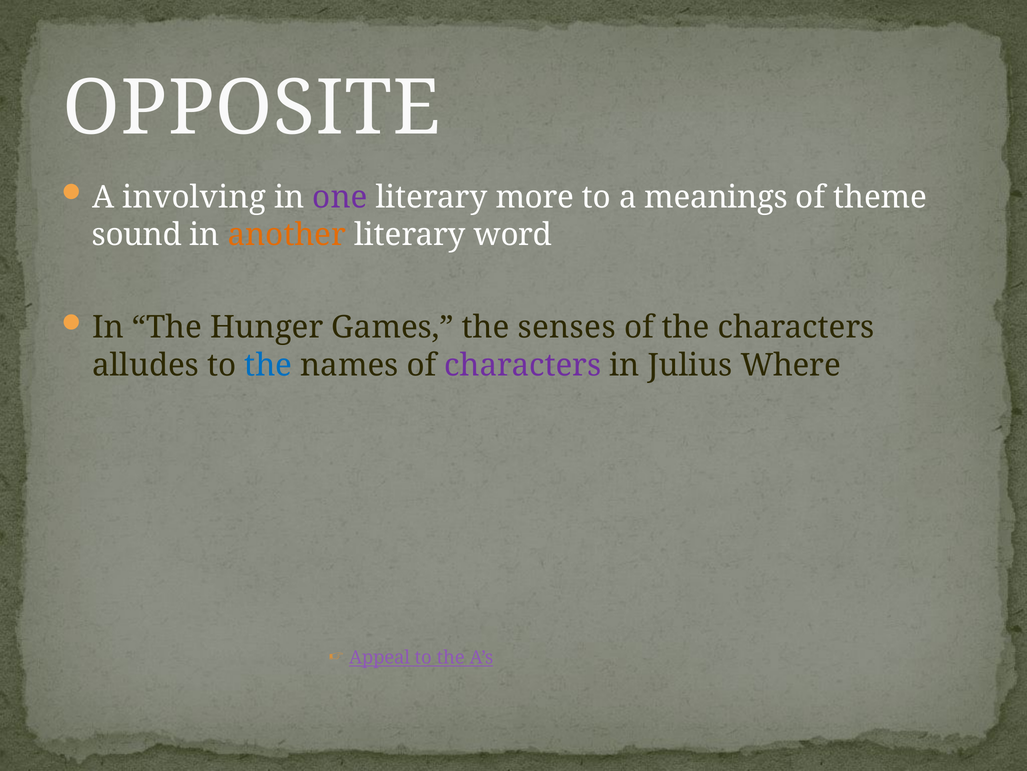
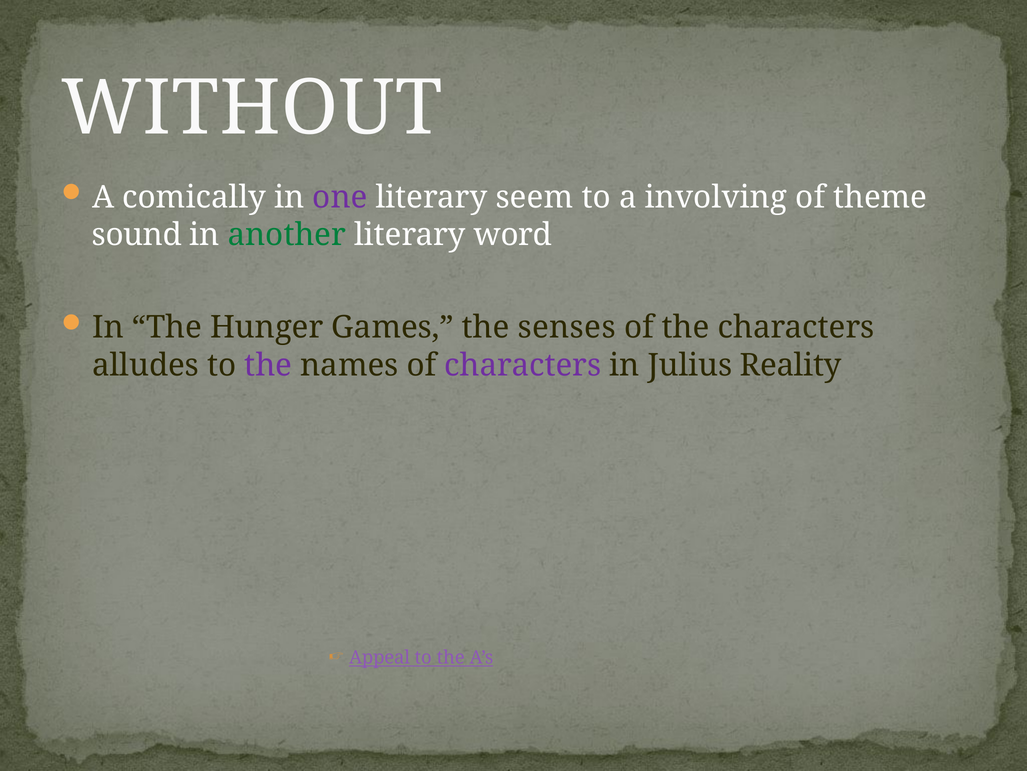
OPPOSITE: OPPOSITE -> WITHOUT (252, 108)
involving: involving -> comically (194, 197)
more: more -> seem (534, 197)
meanings: meanings -> involving (716, 197)
another colour: orange -> green (287, 235)
the colour: blue -> purple (268, 365)
Where: Where -> Reality (791, 365)
